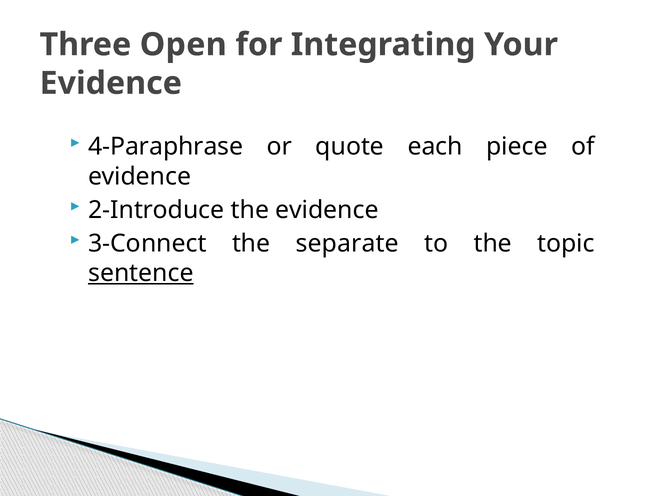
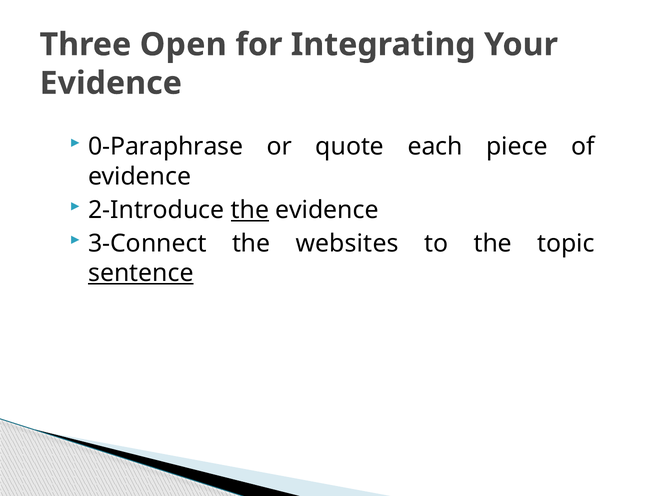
4-Paraphrase: 4-Paraphrase -> 0-Paraphrase (166, 147)
the underline: none -> present (250, 210)
separate: separate -> websites (347, 244)
